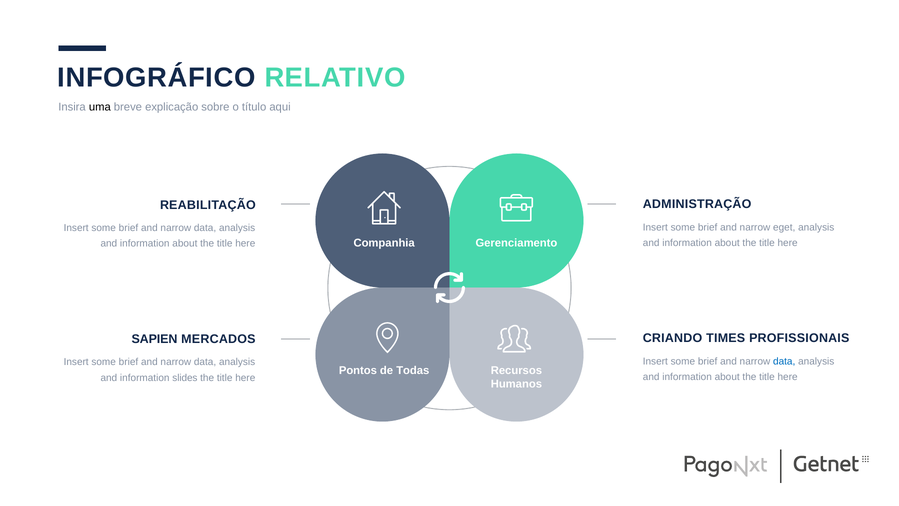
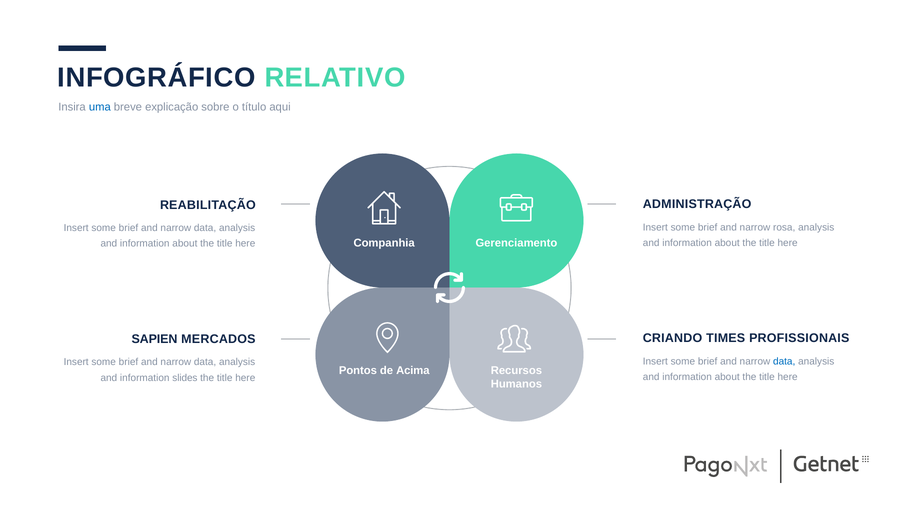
uma colour: black -> blue (100, 107)
eget: eget -> rosa (784, 227)
Todas: Todas -> Acima (413, 370)
